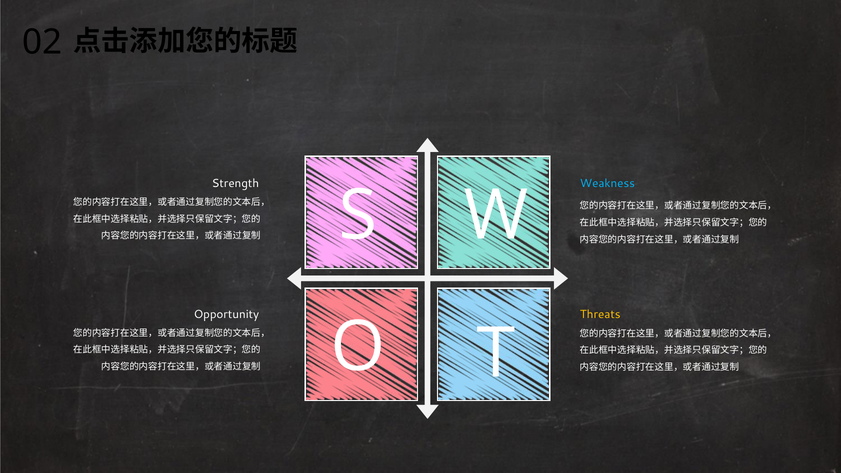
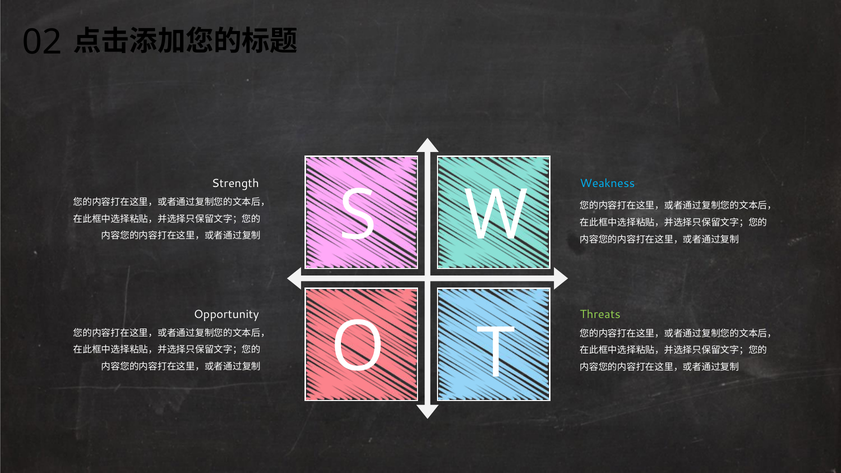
Threats colour: yellow -> light green (600, 315)
